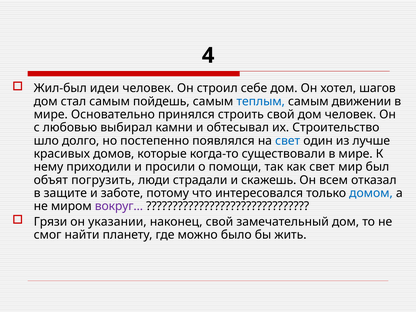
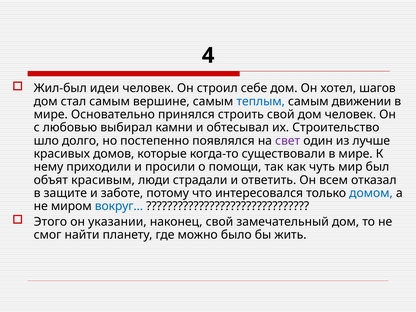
пойдешь: пойдешь -> вершине (161, 101)
свет colour: blue -> purple (288, 141)
как свет: свет -> чуть (322, 167)
погрузить: погрузить -> красивым (103, 180)
скажешь: скажешь -> ответить (269, 180)
вокруг… colour: purple -> blue (119, 206)
Грязи: Грязи -> Этого (50, 222)
